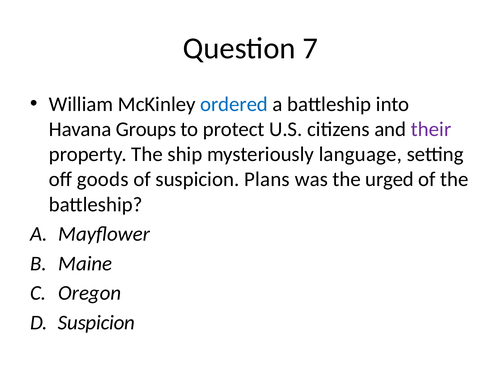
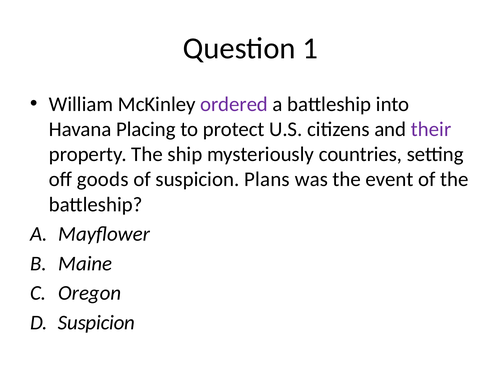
7: 7 -> 1 (310, 48)
ordered colour: blue -> purple (234, 104)
Groups: Groups -> Placing (146, 129)
language: language -> countries (360, 154)
urged: urged -> event (389, 179)
